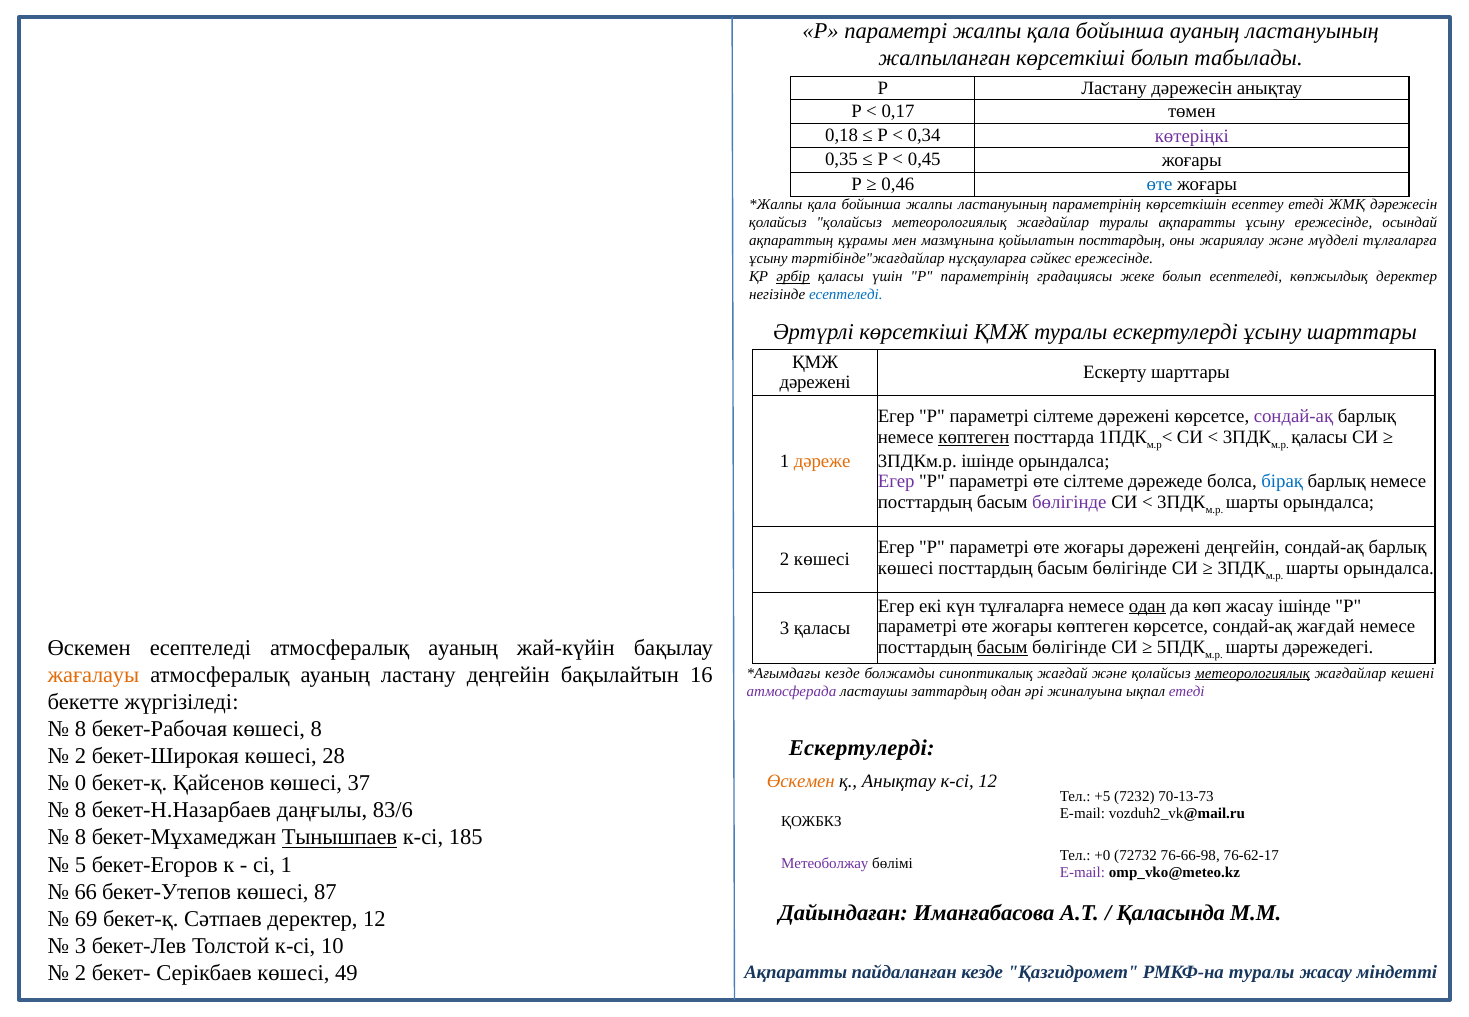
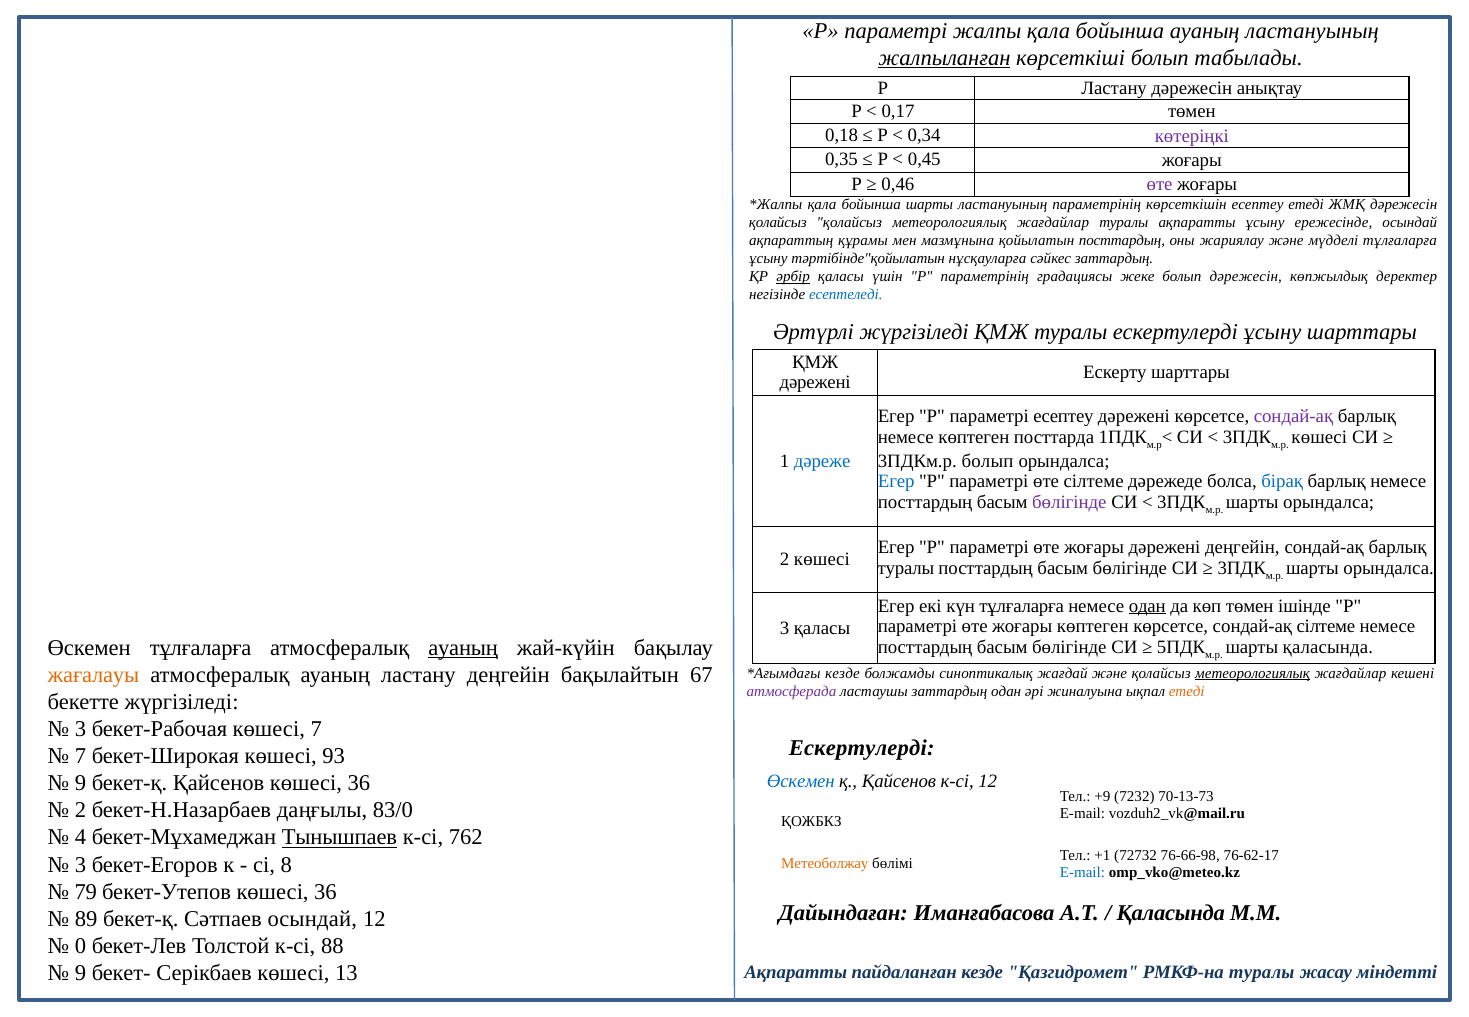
жалпыланған underline: none -> present (944, 58)
өте colour: blue -> purple (1160, 184)
бойынша жалпы: жалпы -> шарты (929, 204)
тәртібінде"жағдайлар: тәртібінде"жағдайлар -> тәртібінде"қойылатын (868, 259)
сәйкес ережесінде: ережесінде -> заттардың (1114, 259)
болып есептеледі: есептеледі -> дәрежесін (1246, 277)
Әртүрлі көрсеткіші: көрсеткіші -> жүргізіледі (914, 332)
параметрі сілтеме: сілтеме -> есептеу (1064, 416)
көптеген underline: present -> none (974, 437)
қаласы: қаласы -> көшесі (1319, 437)
дәреже colour: orange -> blue (822, 461)
3ПДКм.р ішінде: ішінде -> болып (988, 461)
Егер colour: purple -> blue (896, 482)
көшесі: көшесі -> туралы (906, 568)
көп жасау: жасау -> төмен (1250, 606)
сондай-ақ жағдай: жағдай -> сілтеме (1326, 627)
Өскемен есептеледі: есептеледі -> тұлғаларға (201, 648)
ауаның underline: none -> present (463, 648)
басым underline: present -> none (1002, 647)
шарты дәрежедегі: дәрежедегі -> қаласында (1328, 647)
16: 16 -> 67 (701, 675)
етеді colour: purple -> orange (1187, 691)
8: 8 -> 3 (80, 729)
көшесі 8: 8 -> 7 (316, 729)
2: 2 -> 7 (80, 756)
28: 28 -> 93 (334, 756)
Өскемен colour: orange -> blue (801, 781)
қ Анықтау: Анықтау -> Қайсенов (899, 781)
0: 0 -> 9 (80, 783)
Қайсенов көшесі 37: 37 -> 36 (359, 783)
+5: +5 -> +9 (1102, 797)
8: 8 -> 2 (80, 810)
83/6: 83/6 -> 83/0 (393, 810)
8: 8 -> 4 (80, 838)
185: 185 -> 762 (466, 838)
+0: +0 -> +1 (1102, 855)
5: 5 -> 3 (80, 865)
сі 1: 1 -> 8 (286, 865)
Метеоболжау colour: purple -> orange (825, 864)
E-mail colour: purple -> blue (1082, 872)
66: 66 -> 79 (86, 892)
бекет-Утепов көшесі 87: 87 -> 36 (326, 892)
69: 69 -> 89 (86, 919)
Сәтпаев деректер: деректер -> осындай (312, 919)
3: 3 -> 0 (80, 946)
10: 10 -> 88 (332, 946)
2: 2 -> 9 (80, 973)
49: 49 -> 13 (346, 973)
